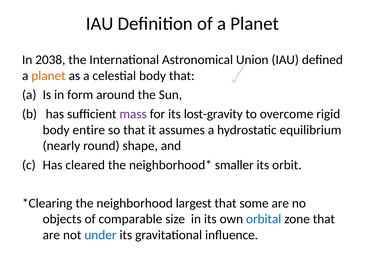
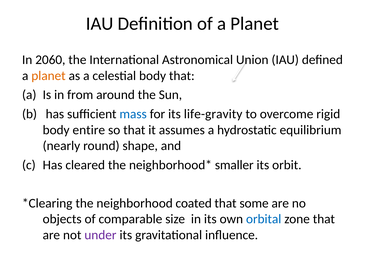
2038: 2038 -> 2060 (50, 60)
form: form -> from (80, 95)
mass colour: purple -> blue (133, 114)
lost-gravity: lost-gravity -> life-gravity (213, 114)
largest: largest -> coated (194, 203)
under colour: blue -> purple (100, 235)
